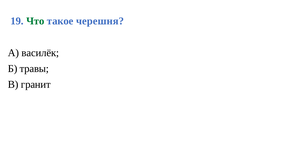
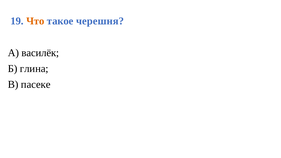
Что colour: green -> orange (35, 21)
травы: травы -> глина (34, 69)
гранит: гранит -> пасеке (36, 85)
